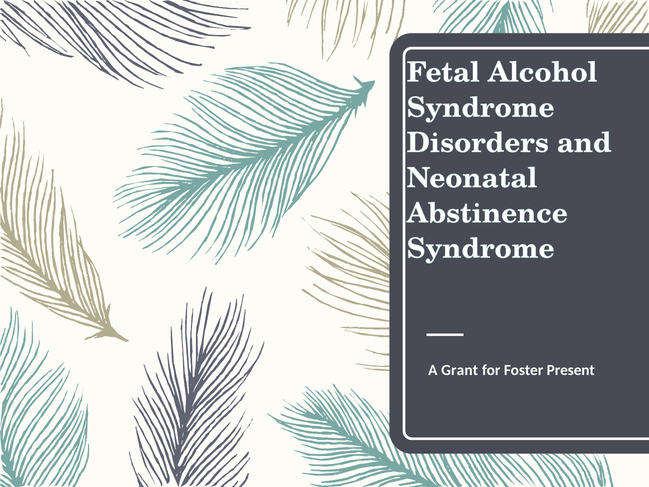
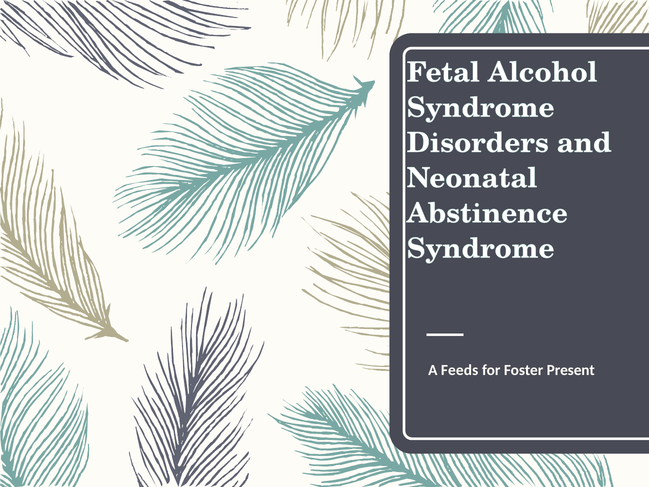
Grant: Grant -> Feeds (460, 370)
